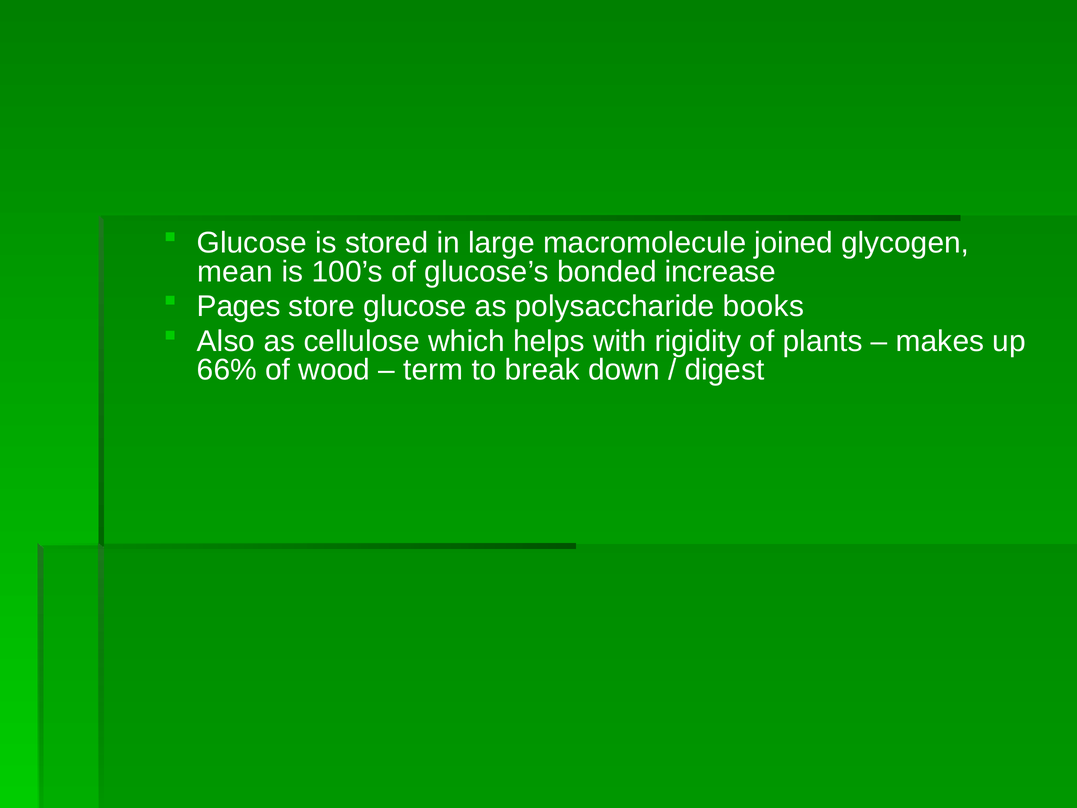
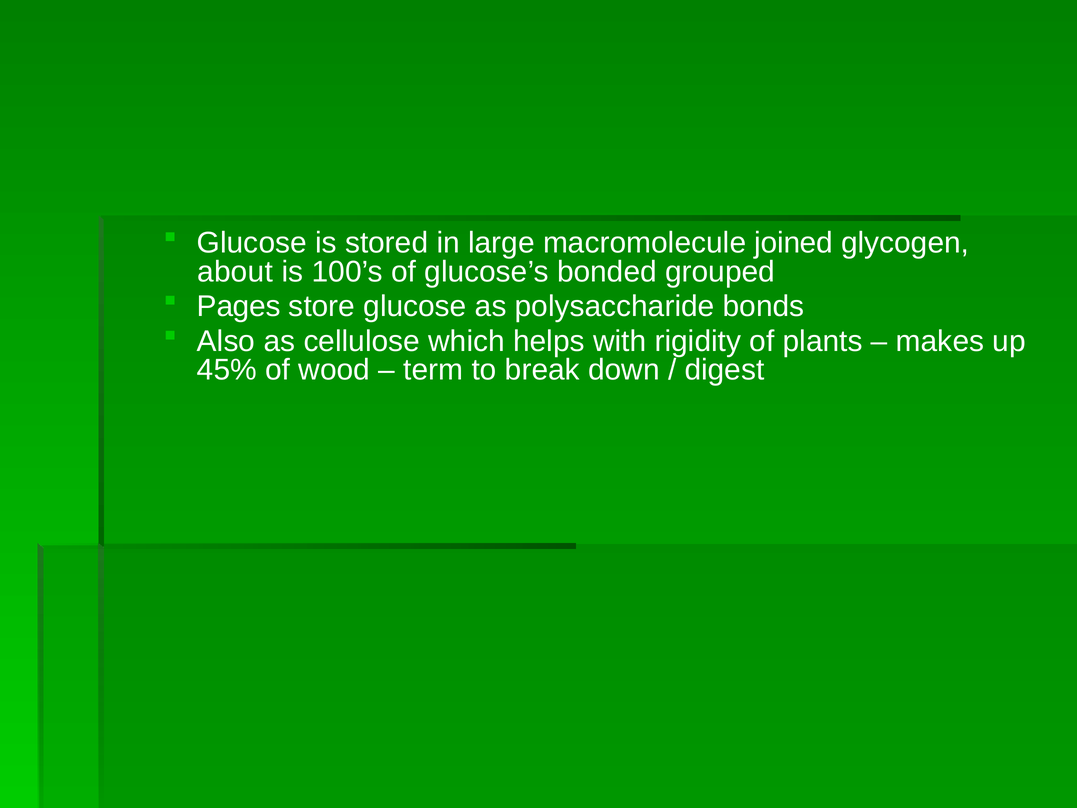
mean: mean -> about (235, 272)
increase: increase -> grouped (720, 272)
books: books -> bonds (764, 306)
66%: 66% -> 45% (227, 370)
